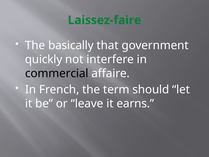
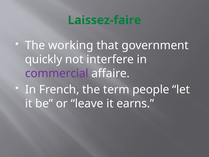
basically: basically -> working (71, 45)
commercial colour: black -> purple (57, 73)
should: should -> people (151, 89)
